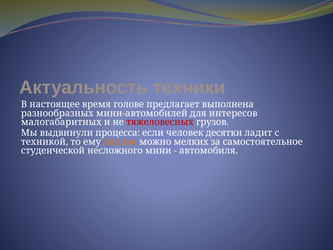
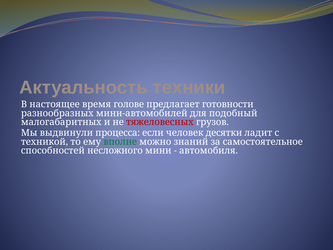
выполнена: выполнена -> готовности (228, 104)
интересов: интересов -> подобный (233, 113)
вполне colour: orange -> green (120, 142)
мелких: мелких -> знаний (191, 142)
студенческой: студенческой -> способностей (53, 151)
